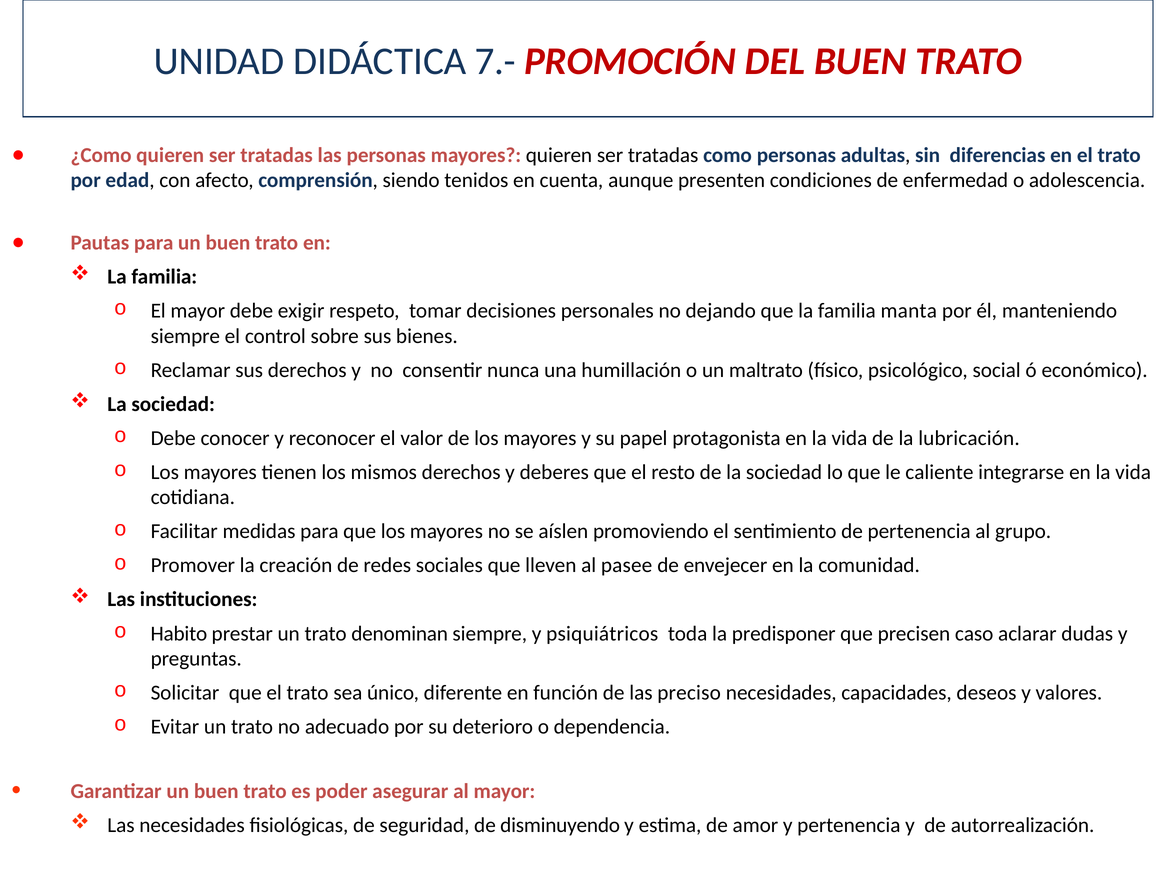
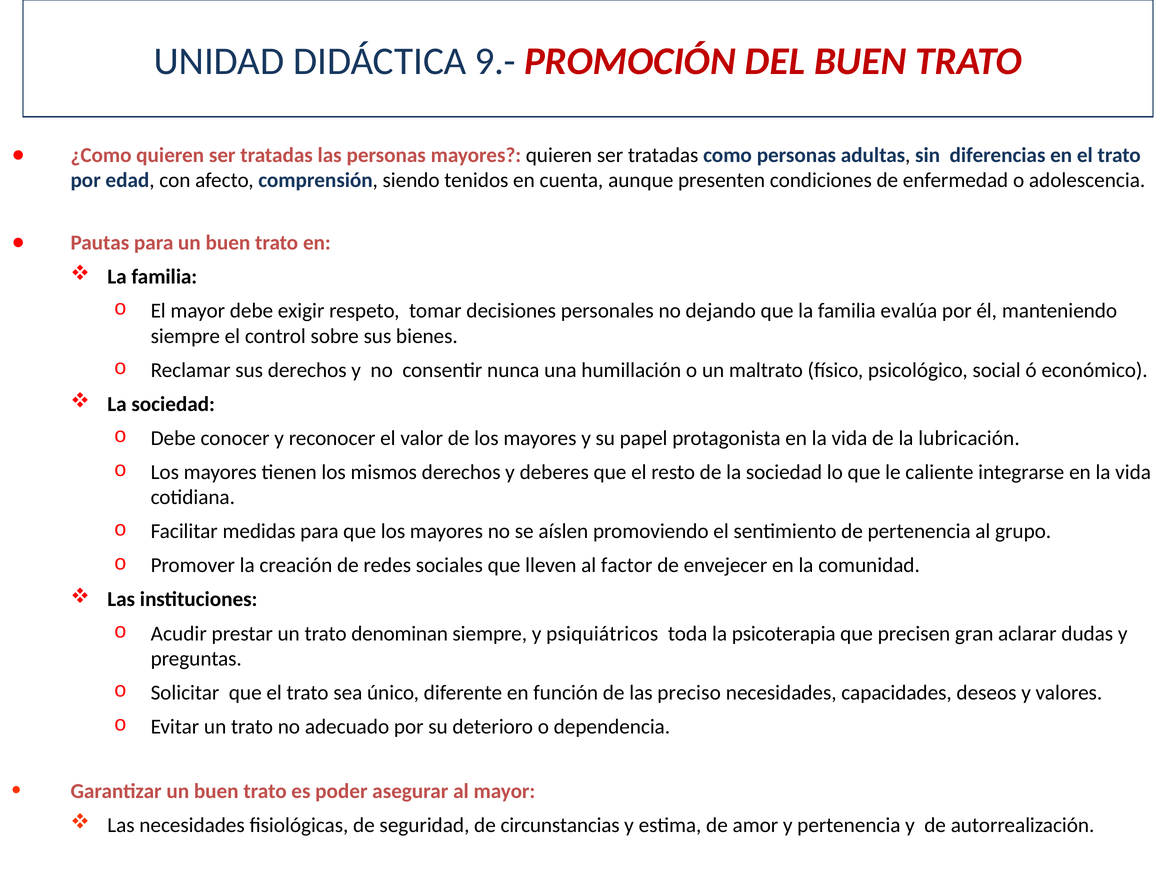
7.-: 7.- -> 9.- (495, 61)
manta: manta -> evalúa (909, 311)
pasee: pasee -> factor (627, 565)
Habito: Habito -> Acudir (179, 633)
predisponer: predisponer -> psicoterapia (784, 633)
caso: caso -> gran (974, 633)
disminuyendo: disminuyendo -> circunstancias (560, 825)
